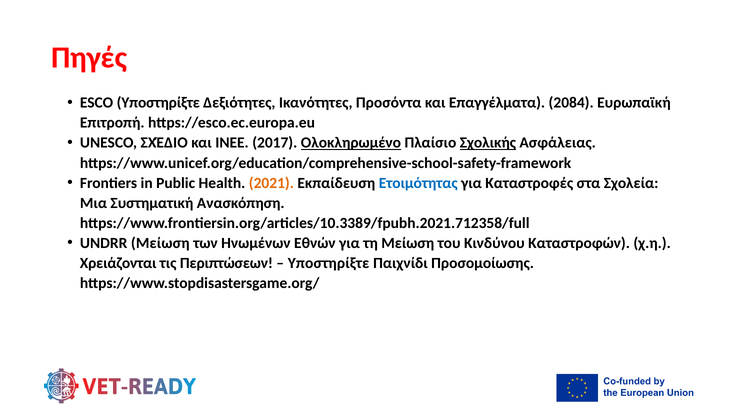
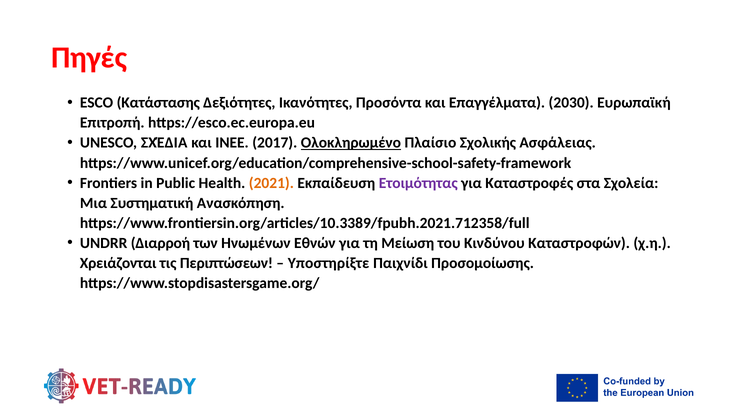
ESCO Υποστηρίξτε: Υποστηρίξτε -> Κατάστασης (158, 103)
2084: 2084 -> 2030 (571, 103)
ΣΧΈΔΙΟ: ΣΧΈΔΙΟ -> ΣΧΈΔΙΑ (164, 143)
Σχολικής underline: present -> none (488, 143)
Ετοιμότητας colour: blue -> purple (418, 183)
UNDRR Μείωση: Μείωση -> Διαρροή (160, 243)
